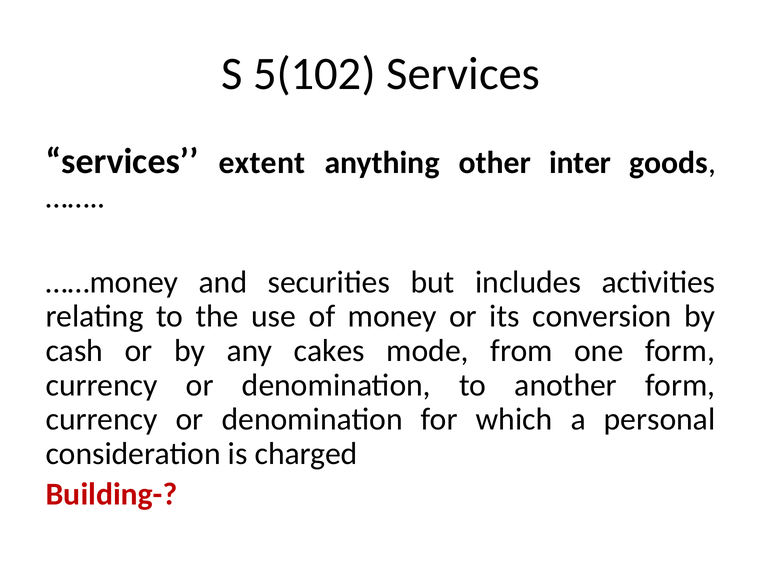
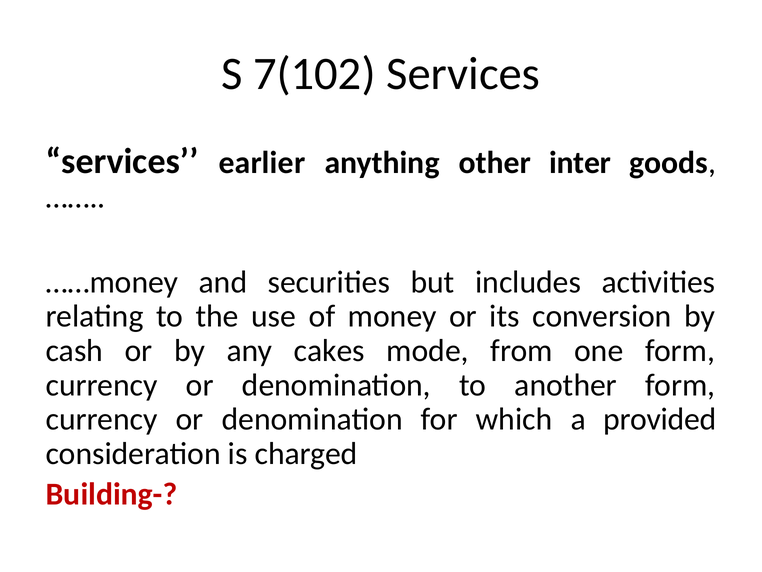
5(102: 5(102 -> 7(102 (314, 74)
extent: extent -> earlier (262, 163)
personal: personal -> provided (660, 419)
